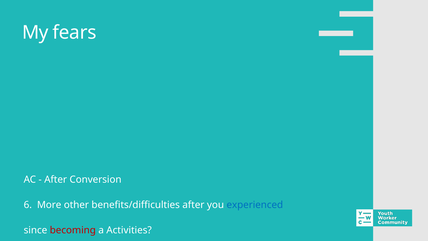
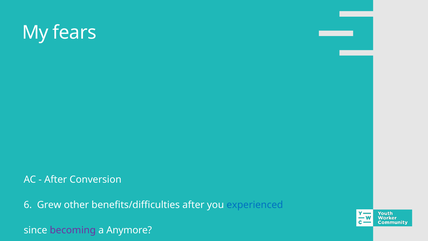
More: More -> Grew (49, 205)
becoming colour: red -> purple (73, 230)
Activities: Activities -> Anymore (129, 230)
